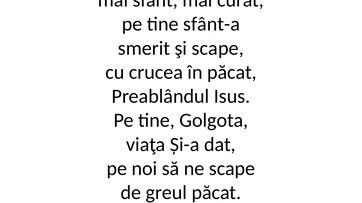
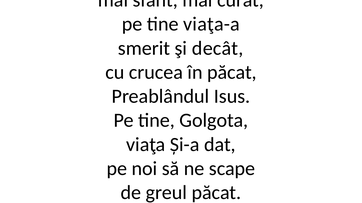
sfânt-a: sfânt-a -> viaţa-a (212, 24)
şi scape: scape -> decât (218, 48)
